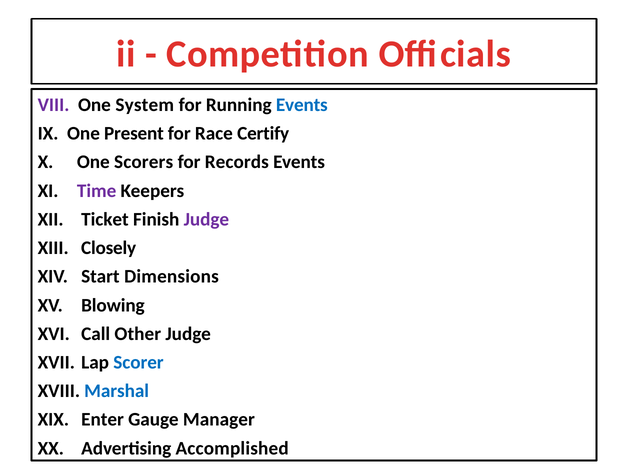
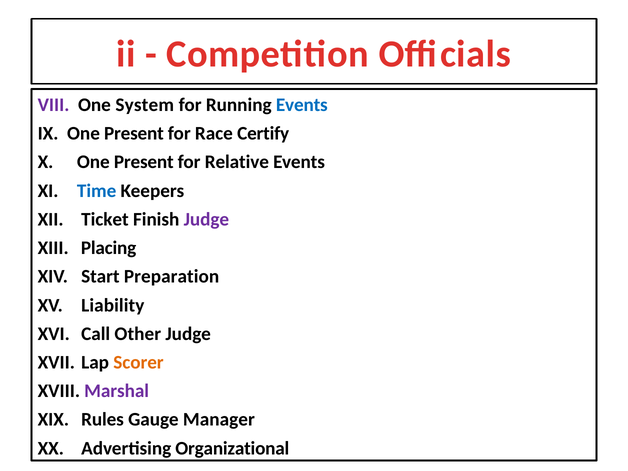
Scorers: Scorers -> Present (144, 162)
Records: Records -> Relative (237, 162)
Time colour: purple -> blue (97, 191)
Closely: Closely -> Placing (109, 248)
Dimensions: Dimensions -> Preparation (172, 277)
Blowing: Blowing -> Liability (113, 305)
Scorer colour: blue -> orange (139, 362)
Marshal colour: blue -> purple (117, 391)
Enter: Enter -> Rules (103, 420)
Accomplished: Accomplished -> Organizational (232, 448)
